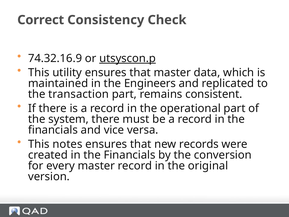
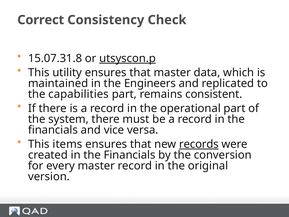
74.32.16.9: 74.32.16.9 -> 15.07.31.8 (55, 58)
transaction: transaction -> capabilities (79, 94)
notes: notes -> items (67, 144)
records underline: none -> present (199, 144)
